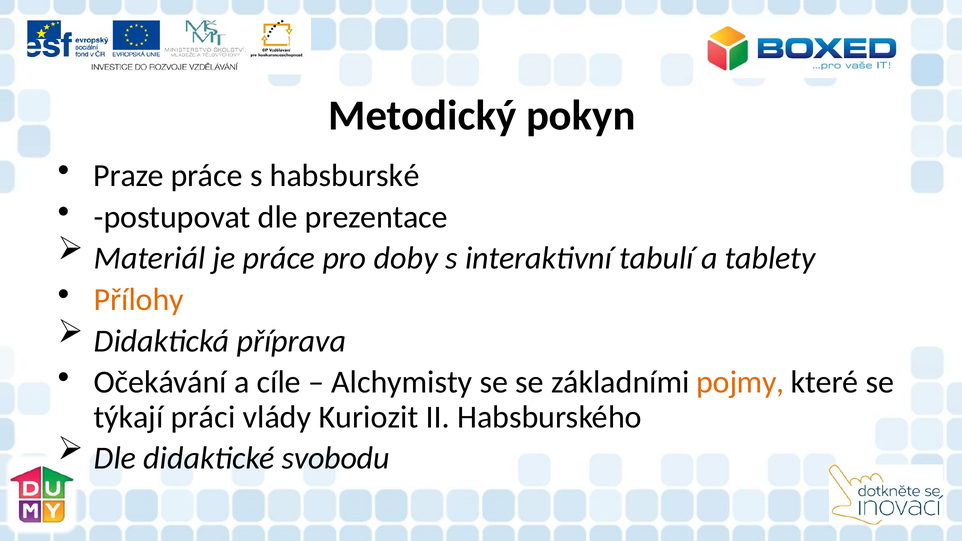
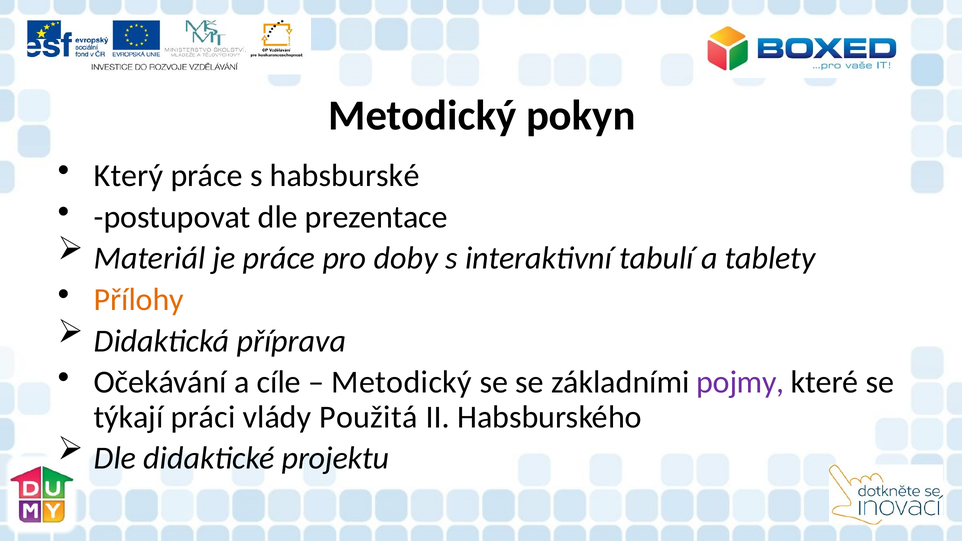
Praze: Praze -> Který (128, 176)
Alchymisty: Alchymisty -> Metodický (402, 382)
pojmy colour: orange -> purple (740, 382)
Kuriozit: Kuriozit -> Použitá (368, 417)
svobodu: svobodu -> projektu (336, 458)
